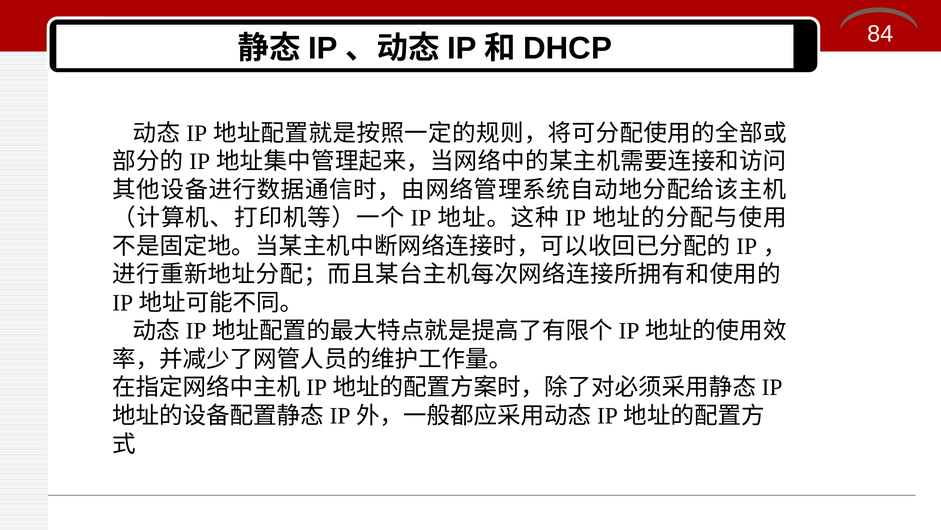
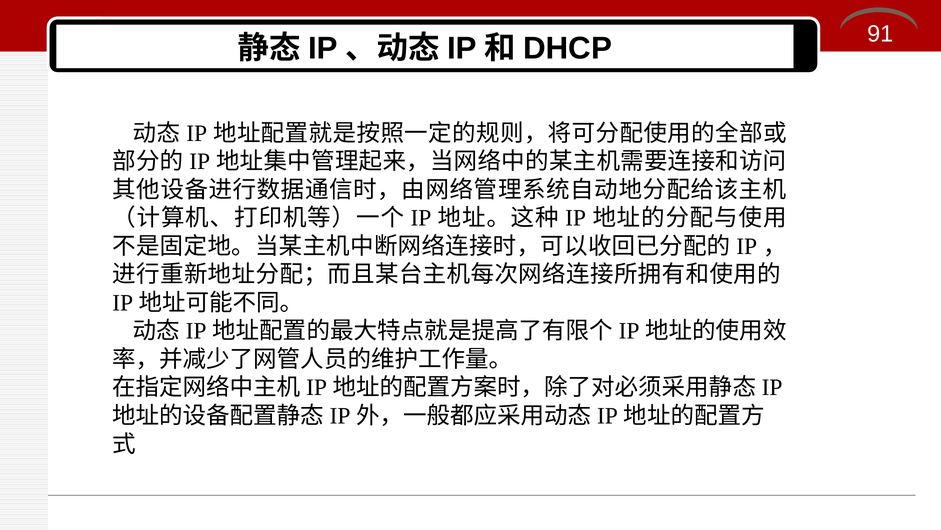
84: 84 -> 91 (880, 34)
